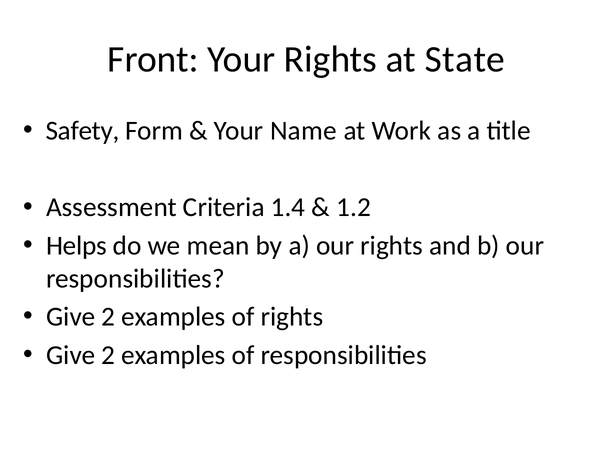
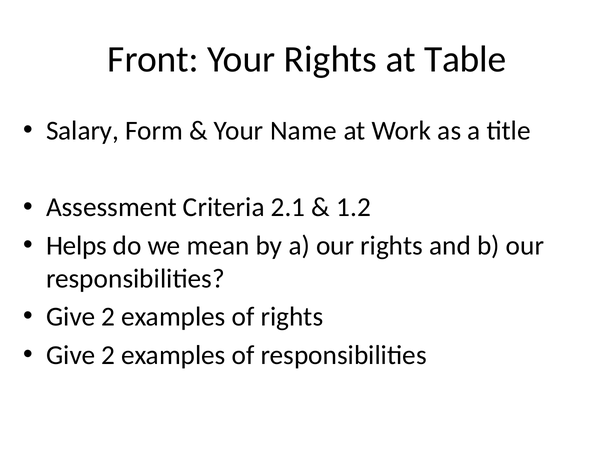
State: State -> Table (465, 59)
Safety: Safety -> Salary (83, 131)
1.4: 1.4 -> 2.1 (288, 207)
